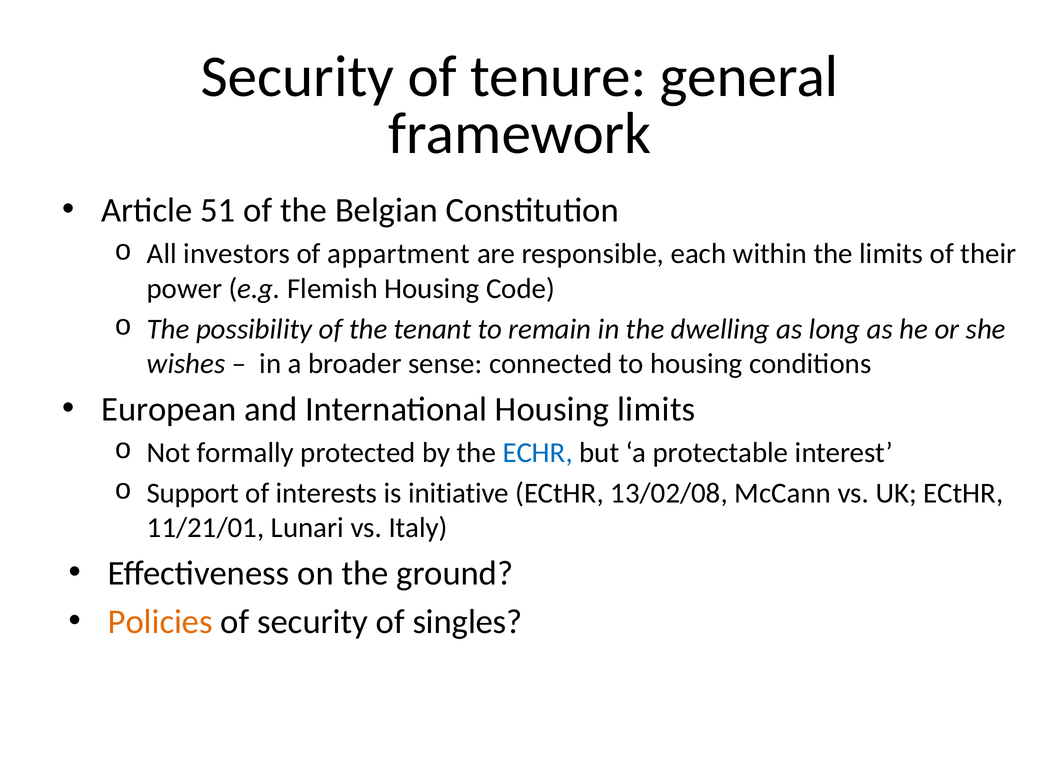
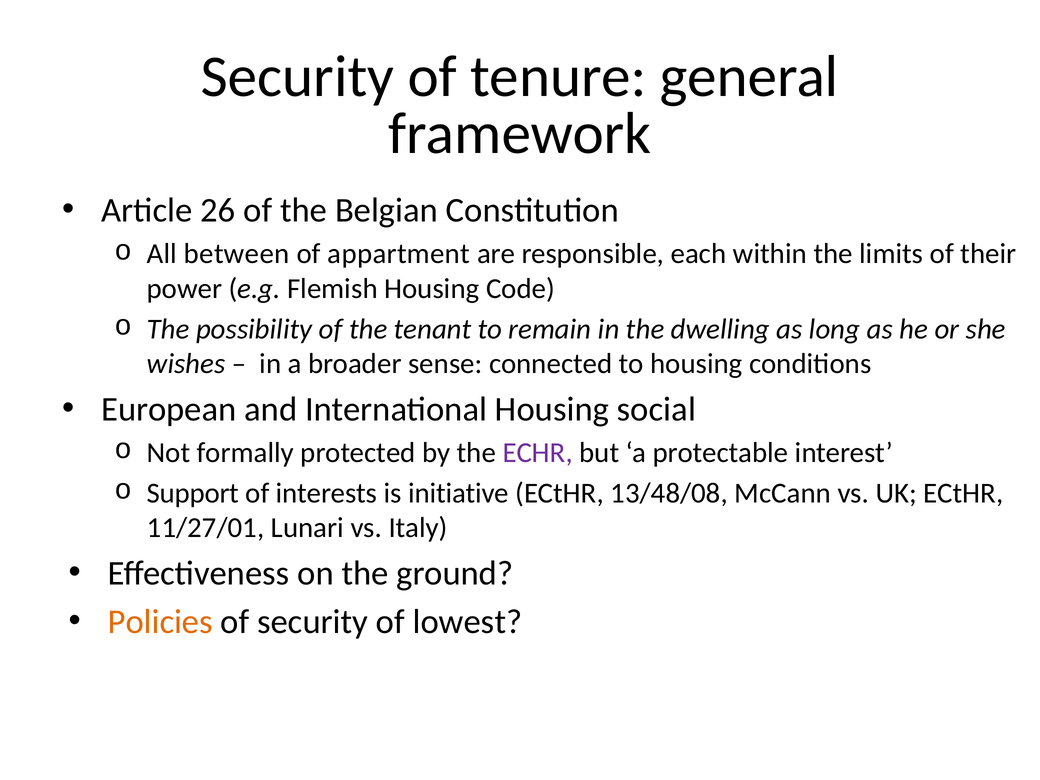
51: 51 -> 26 (218, 210)
investors: investors -> between (237, 254)
Housing limits: limits -> social (656, 409)
ECHR colour: blue -> purple (538, 453)
13/02/08: 13/02/08 -> 13/48/08 (669, 493)
11/21/01: 11/21/01 -> 11/27/01 (206, 528)
singles: singles -> lowest (467, 622)
